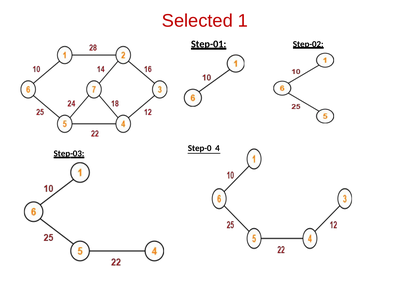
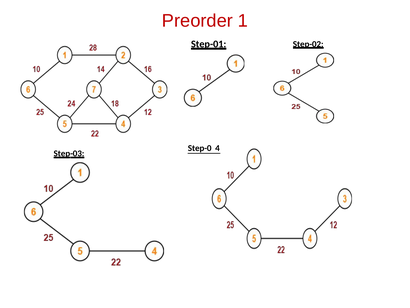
Selected: Selected -> Preorder (197, 21)
